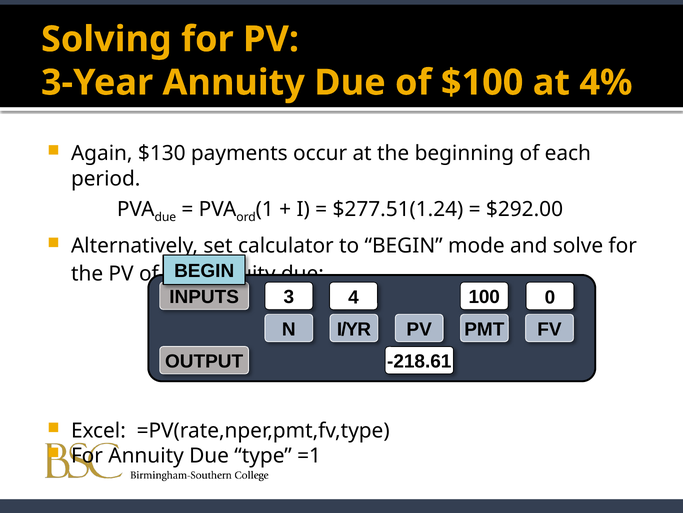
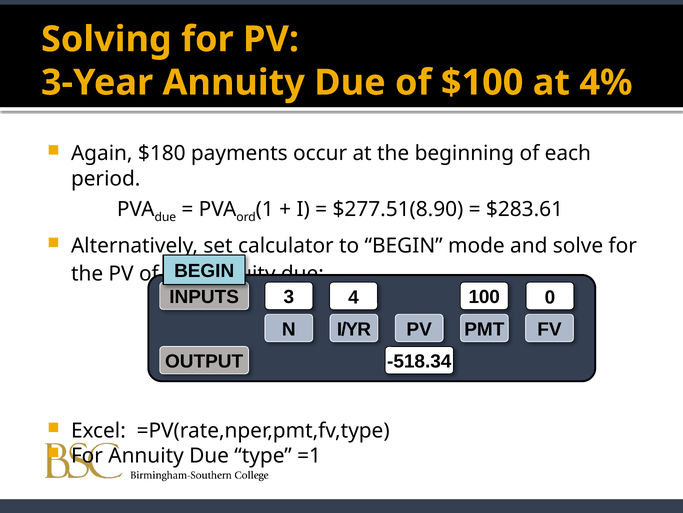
$130: $130 -> $180 (162, 153)
$277.51(1.24: $277.51(1.24 -> $277.51(8.90 (398, 209)
$292.00: $292.00 -> $283.61 (525, 209)
-218.61: -218.61 -> -518.34 (419, 361)
